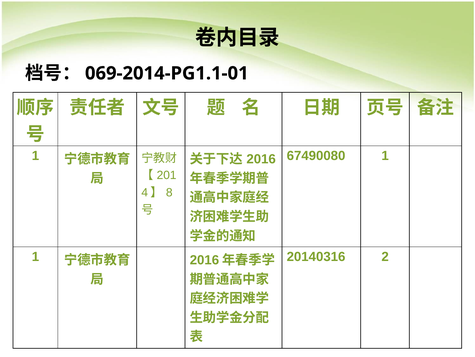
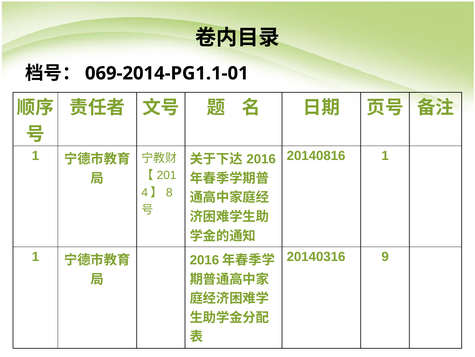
67490080: 67490080 -> 20140816 (316, 155)
2: 2 -> 9 (385, 256)
